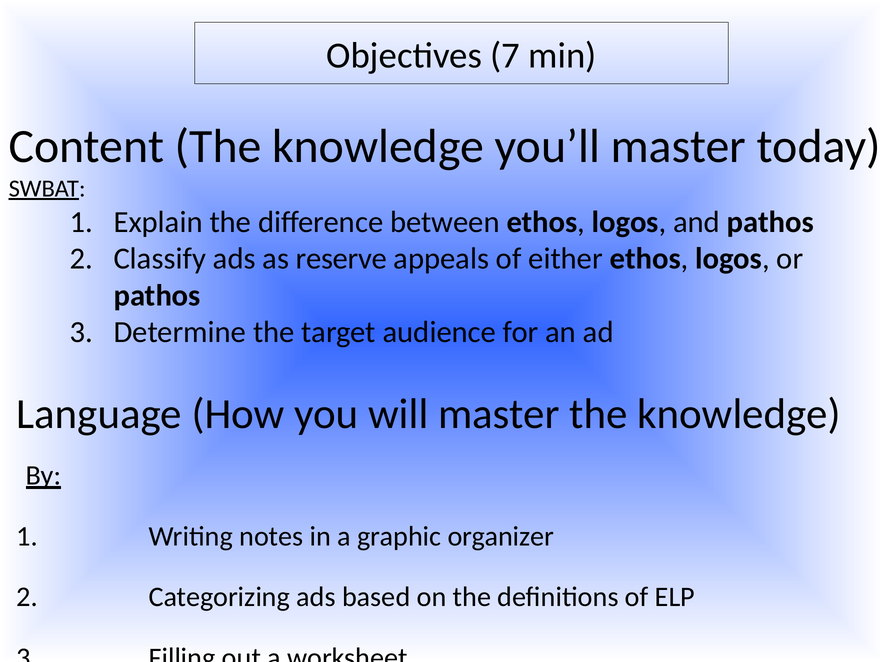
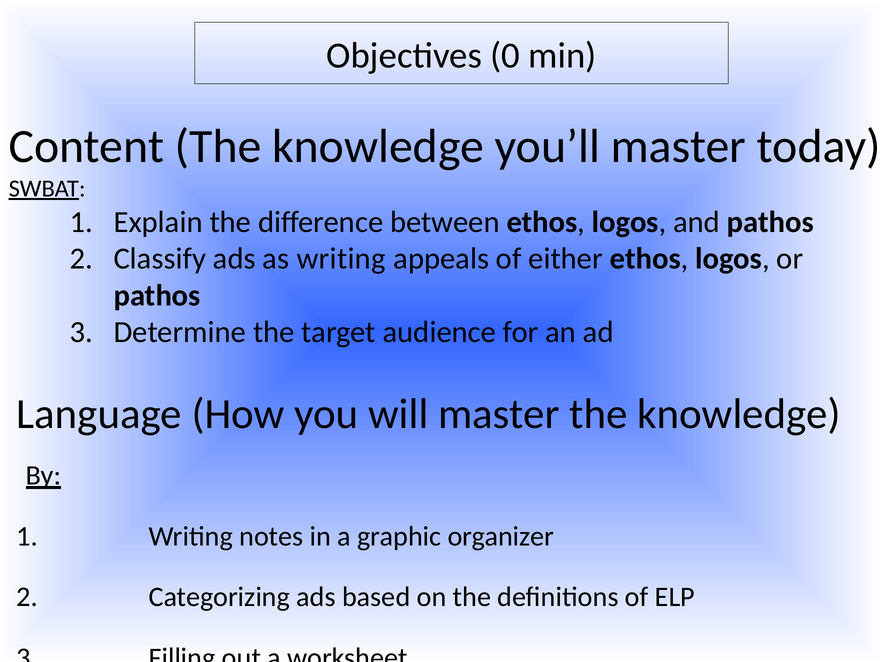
7: 7 -> 0 (505, 56)
as reserve: reserve -> writing (341, 259)
